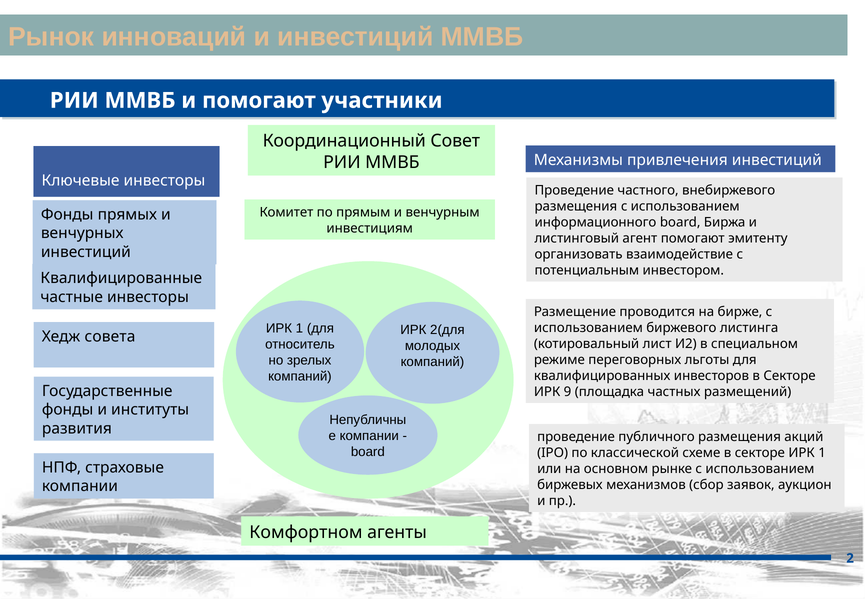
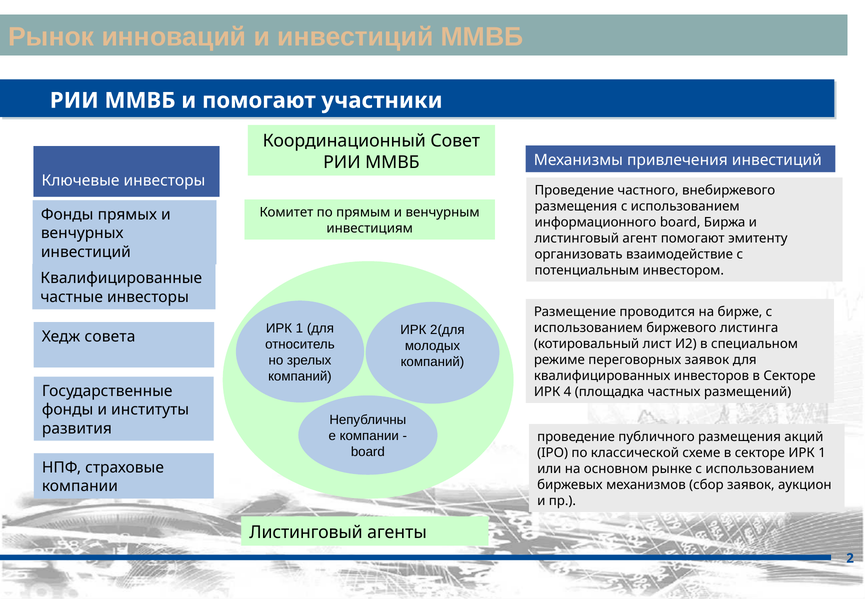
переговорных льготы: льготы -> заявок (707, 360)
9: 9 -> 4 (568, 392)
Комфортном: Комфортном -> Листинговый (306, 532)
